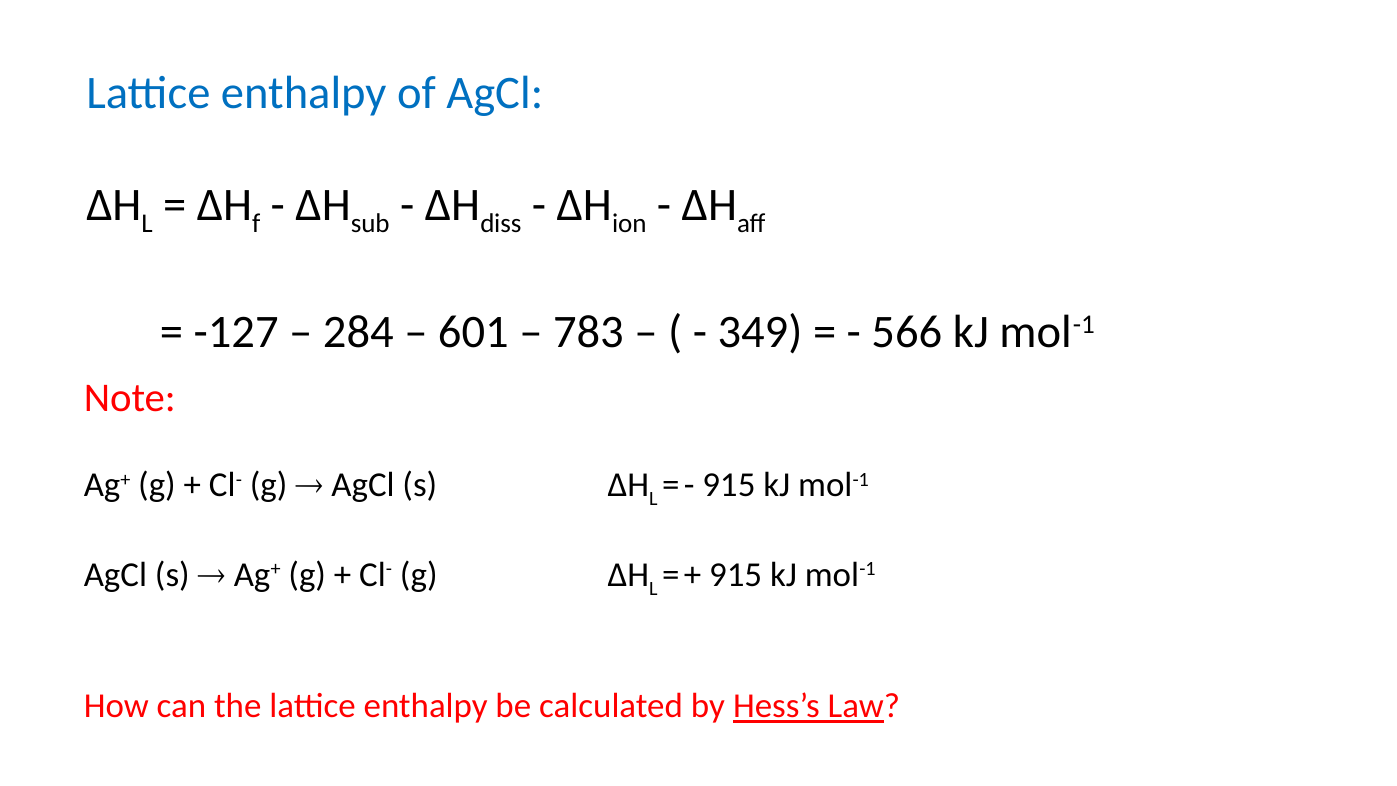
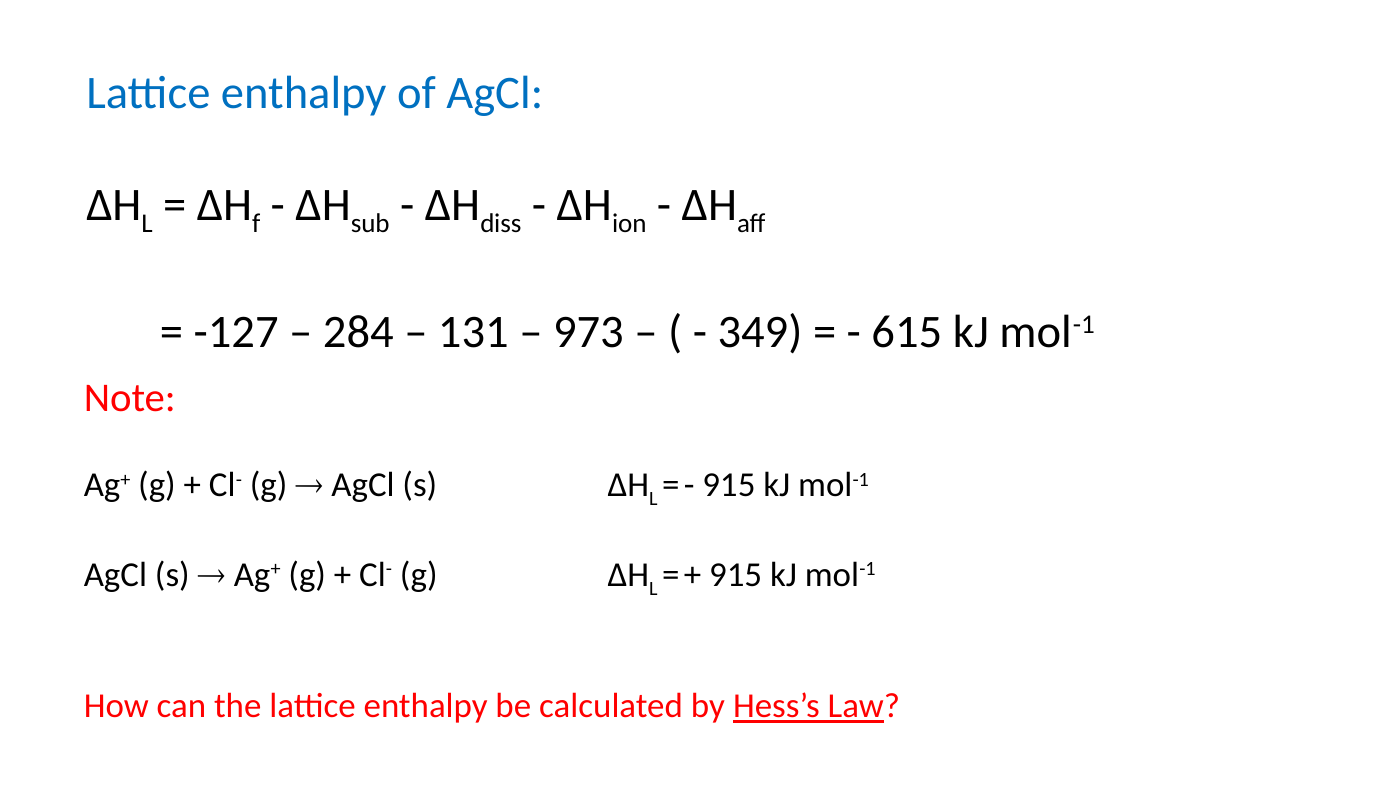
601: 601 -> 131 (473, 332)
783: 783 -> 973 (588, 332)
566: 566 -> 615 (907, 332)
